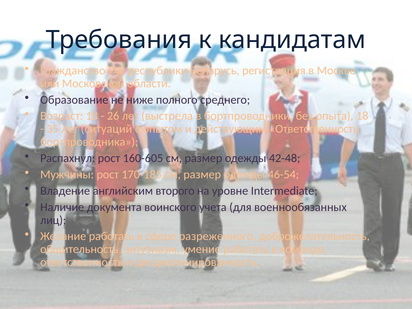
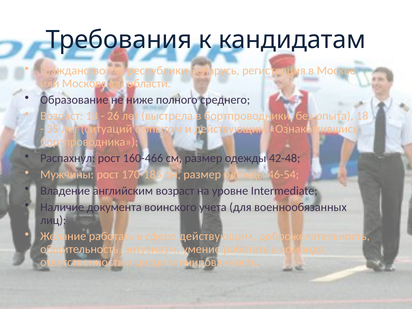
действующим Ответственность: Ответственность -> Ознакомившись (314, 129)
160-605: 160-605 -> 160-466 (143, 158)
английским второго: второго -> возраст (175, 191)
сфере разреженного: разреженного -> действующим (217, 236)
